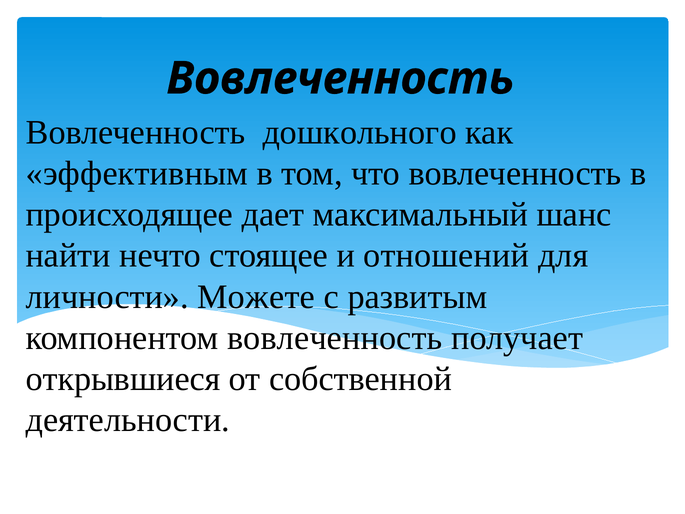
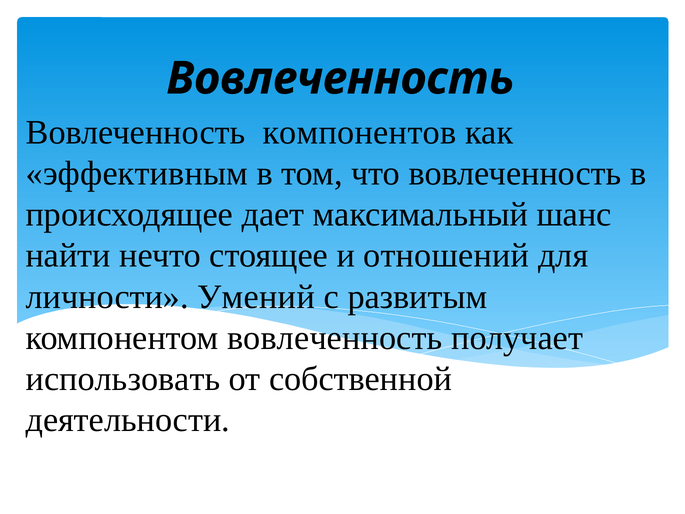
дошкольного: дошкольного -> компонентов (359, 132)
Можете: Можете -> Умений (256, 297)
открывшиеся: открывшиеся -> использовать (123, 379)
